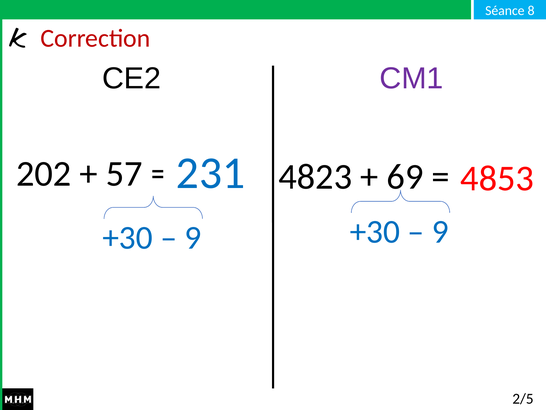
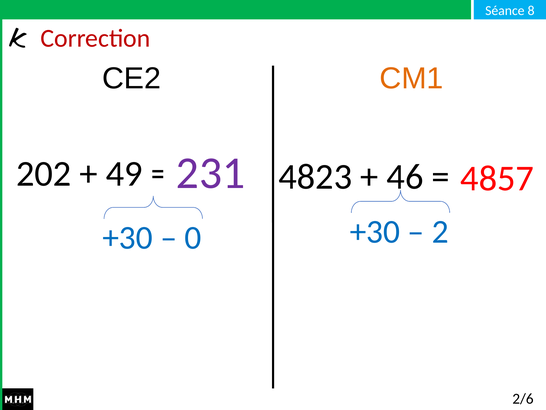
CM1 colour: purple -> orange (411, 78)
57: 57 -> 49 (124, 174)
231 colour: blue -> purple (211, 173)
69: 69 -> 46 (405, 177)
4853: 4853 -> 4857 (497, 178)
9: 9 -> 2 (440, 232)
9: 9 -> 0 (193, 238)
2/5: 2/5 -> 2/6 (523, 398)
